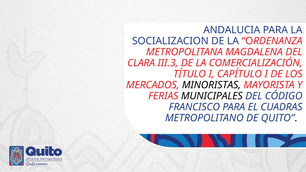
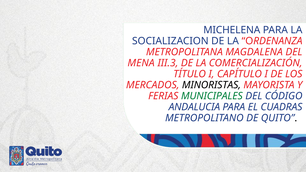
ANDALUCIA: ANDALUCIA -> MICHELENA (232, 30)
CLARA: CLARA -> MENA (141, 63)
MUNICIPALES colour: black -> green (212, 96)
FRANCISCO: FRANCISCO -> ANDALUCIA (194, 107)
